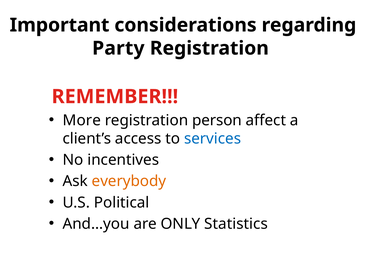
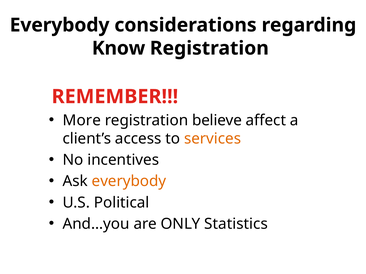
Important: Important -> Everybody (60, 25)
Party: Party -> Know (119, 48)
person: person -> believe (217, 121)
services colour: blue -> orange (213, 139)
